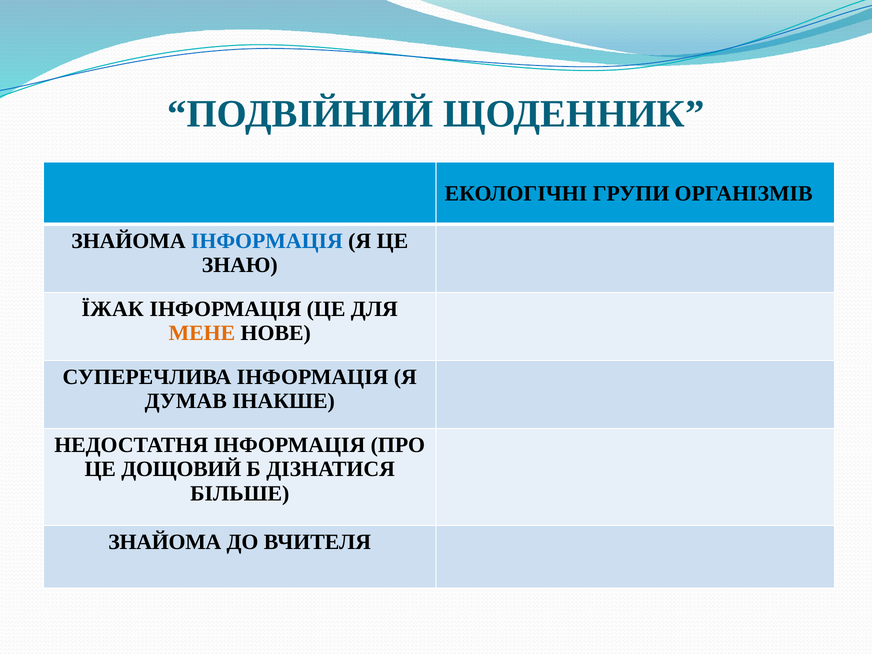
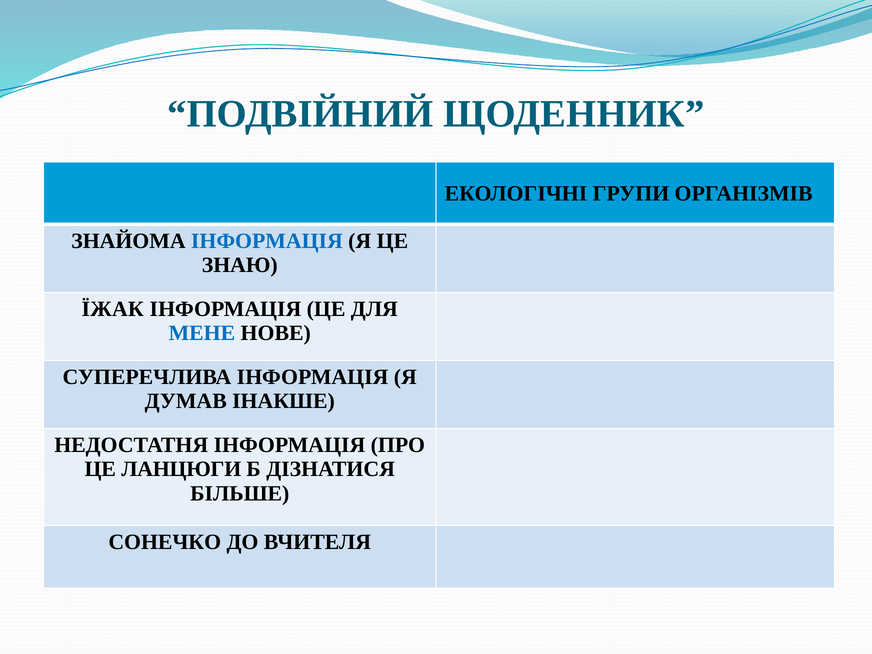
МЕНЕ colour: orange -> blue (202, 333)
ДОЩОВИЙ: ДОЩОВИЙ -> ЛАНЦЮГИ (181, 469)
ЗНАЙОМА: ЗНАЙОМА -> СОНЕЧКО (165, 542)
